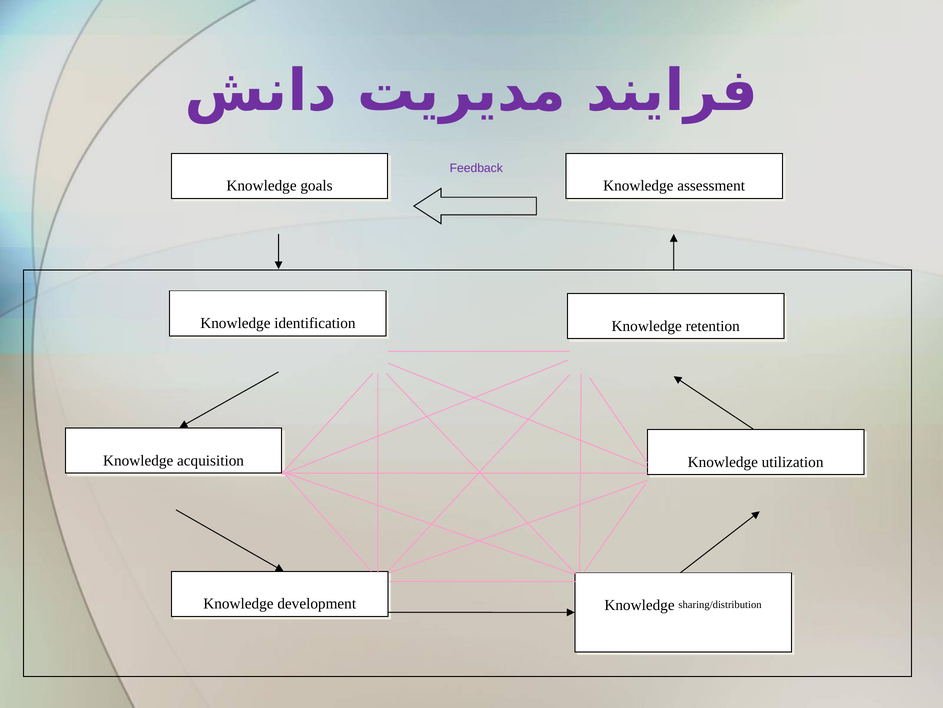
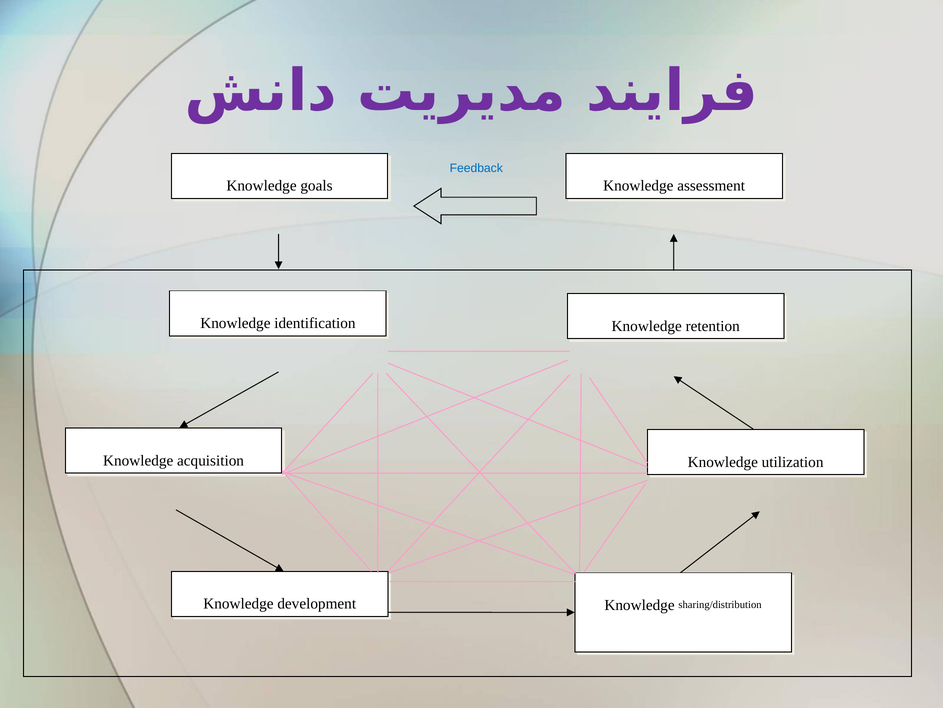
Feedback colour: purple -> blue (476, 168)
